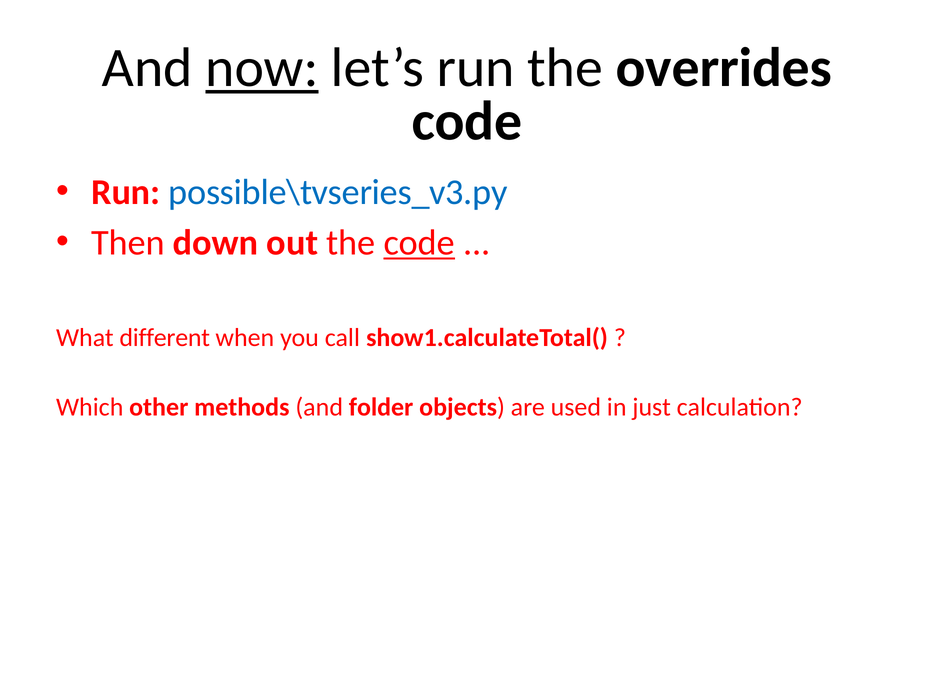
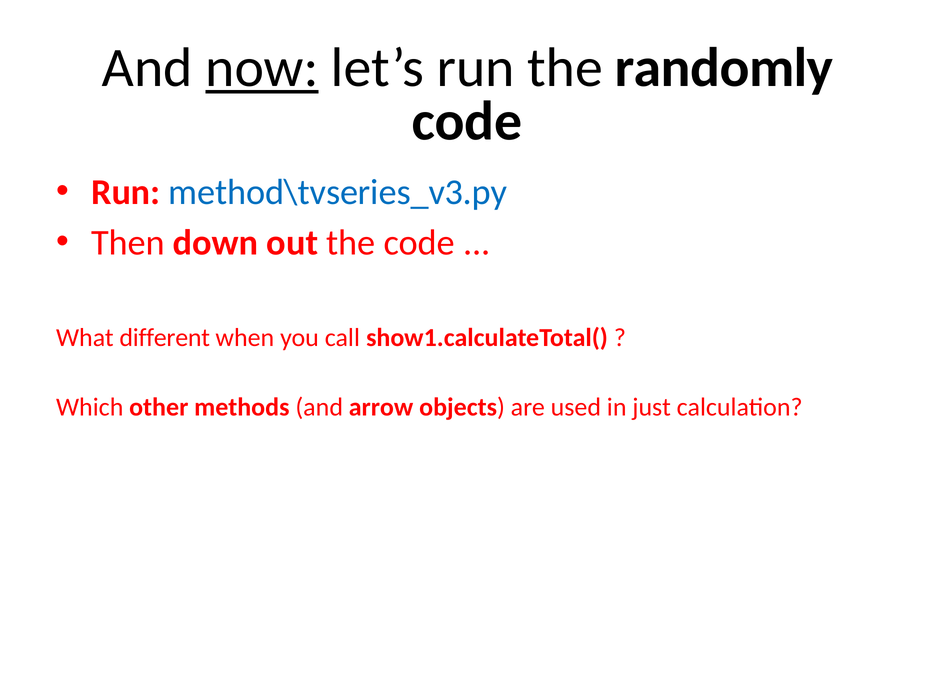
overrides: overrides -> randomly (724, 68)
possible\tvseries_v3.py: possible\tvseries_v3.py -> method\tvseries_v3.py (338, 192)
code underline: present -> none (419, 243)
folder: folder -> arrow (381, 408)
